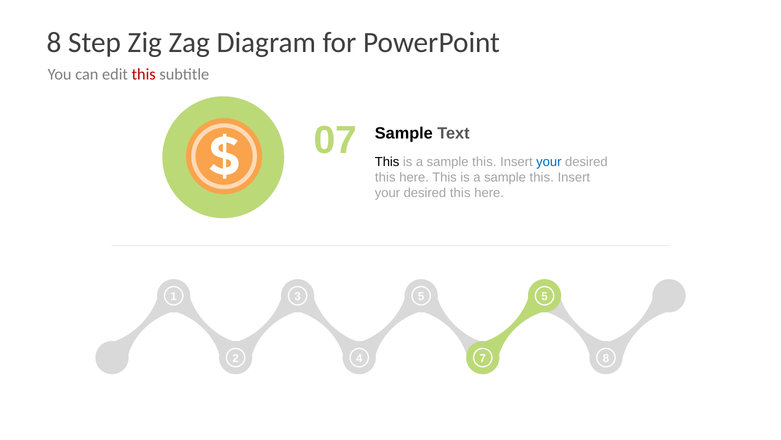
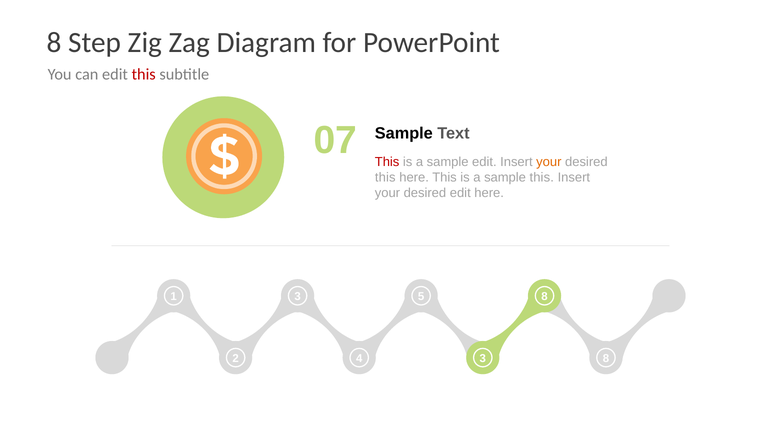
This colour: black -> red (387, 162)
this: this -> edit (484, 162)
your colour: blue -> orange (549, 162)
this: this -> edit (460, 193)
5 5: 5 -> 8 (545, 296)
4 7: 7 -> 3 (483, 358)
